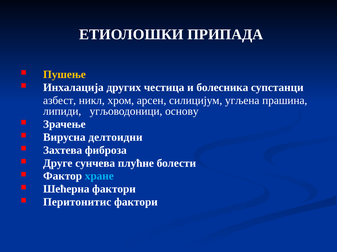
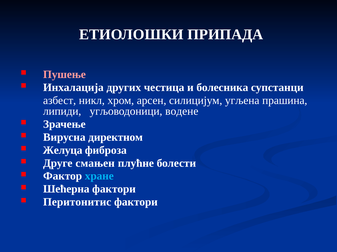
Пушење colour: yellow -> pink (64, 75)
основу: основу -> водене (182, 111)
делтоидни: делтоидни -> директном (116, 137)
Захтева: Захтева -> Желуца (63, 151)
сунчева: сунчева -> смањен (95, 164)
